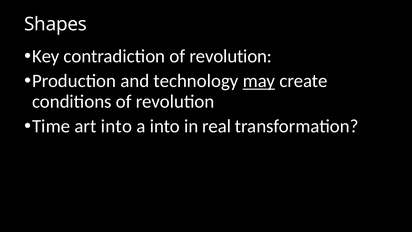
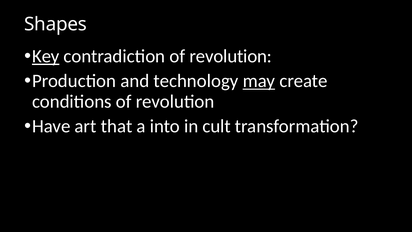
Key underline: none -> present (46, 56)
Time: Time -> Have (51, 126)
art into: into -> that (117, 126)
real: real -> cult (217, 126)
